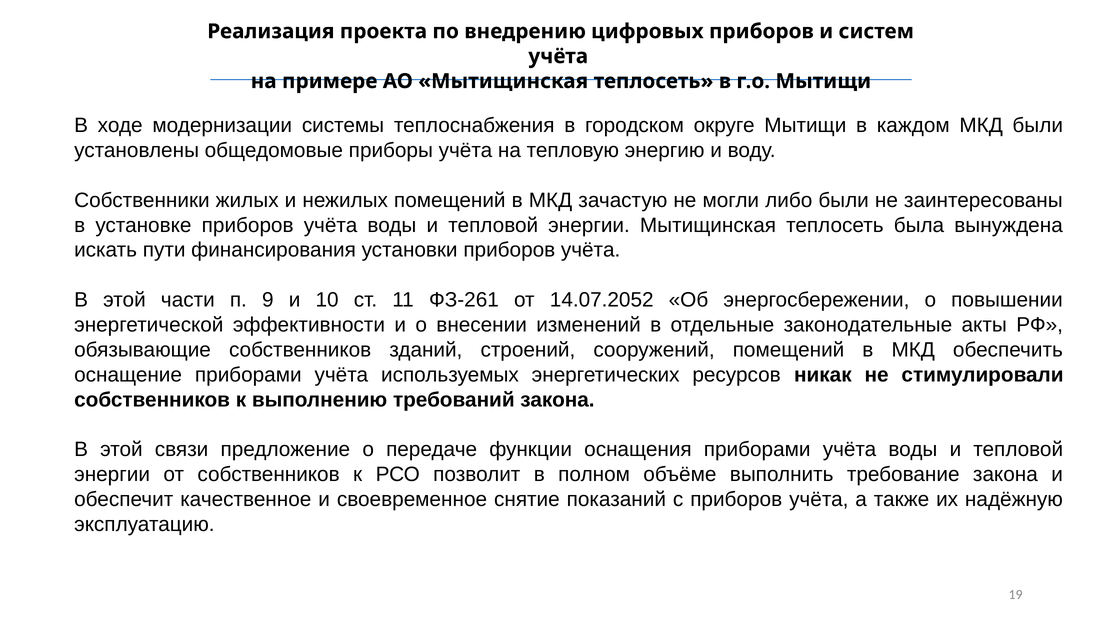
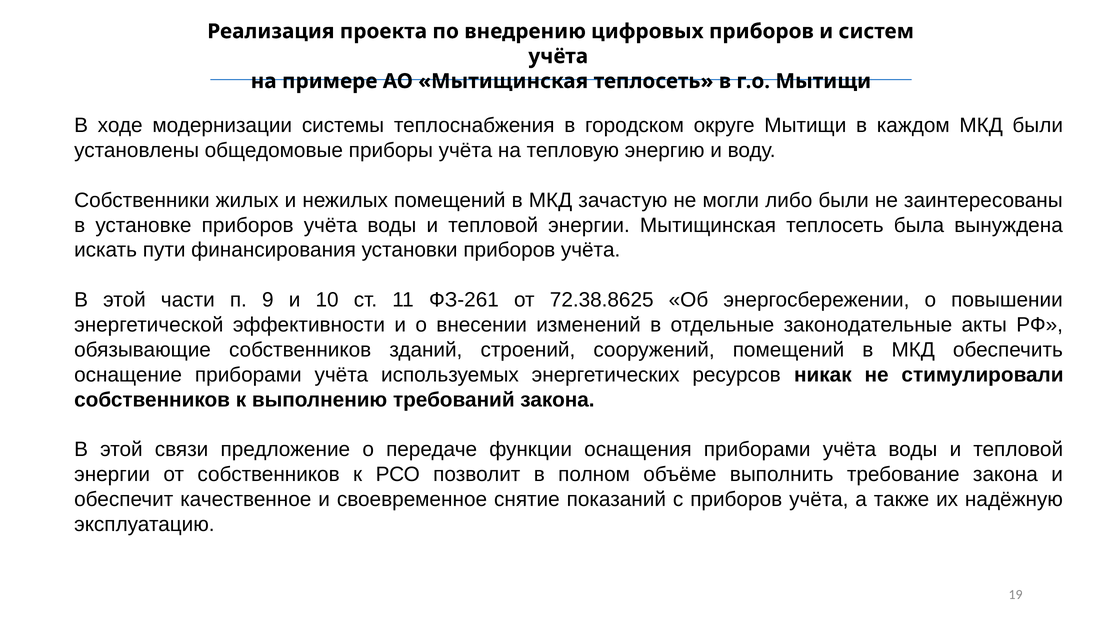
14.07.2052: 14.07.2052 -> 72.38.8625 (602, 300)
